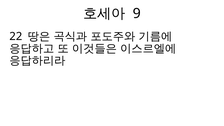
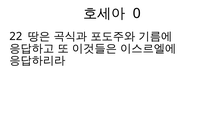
9: 9 -> 0 (137, 13)
